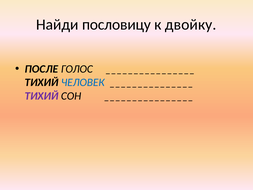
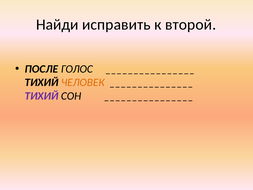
пословицу: пословицу -> исправить (116, 24)
двойку: двойку -> второй (191, 24)
ЧЕЛОВЕК colour: blue -> orange (83, 82)
